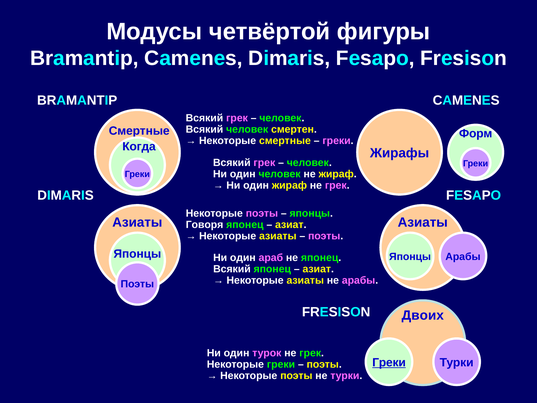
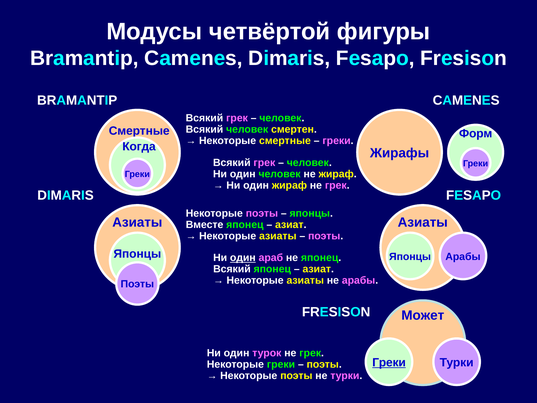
Говоря: Говоря -> Вместе (205, 225)
один underline: none -> present (243, 258)
Двоих: Двоих -> Может (423, 315)
